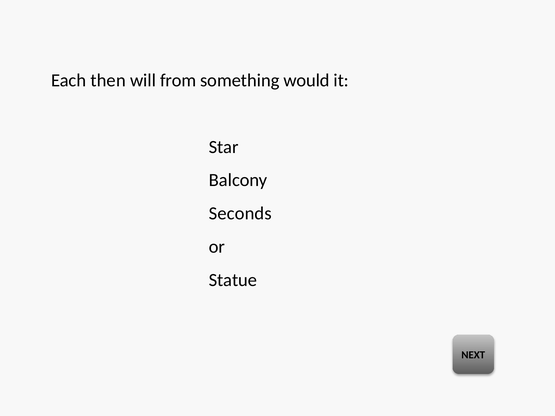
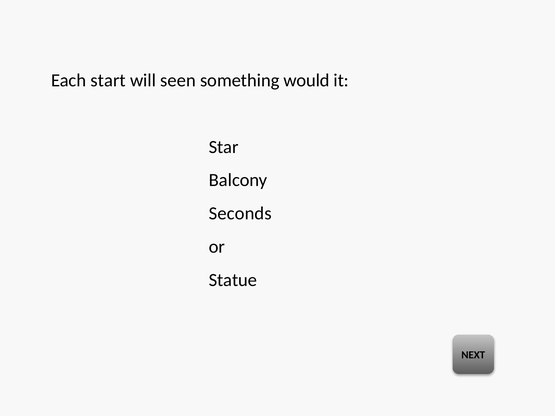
then: then -> start (108, 80)
from: from -> seen (178, 80)
